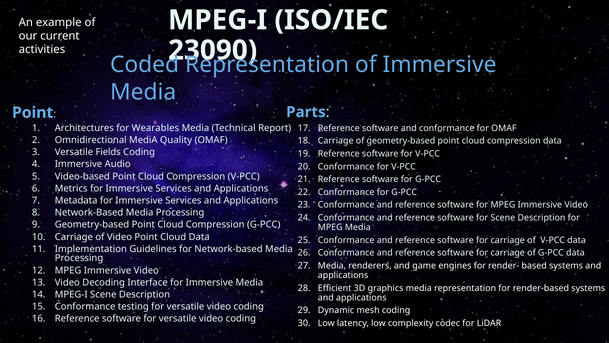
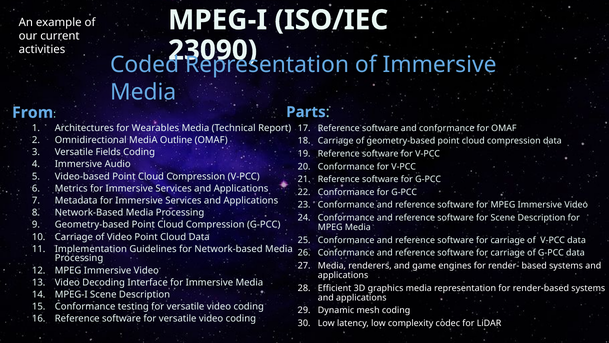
Point: Point -> From (33, 112)
Quality: Quality -> Outline (176, 140)
